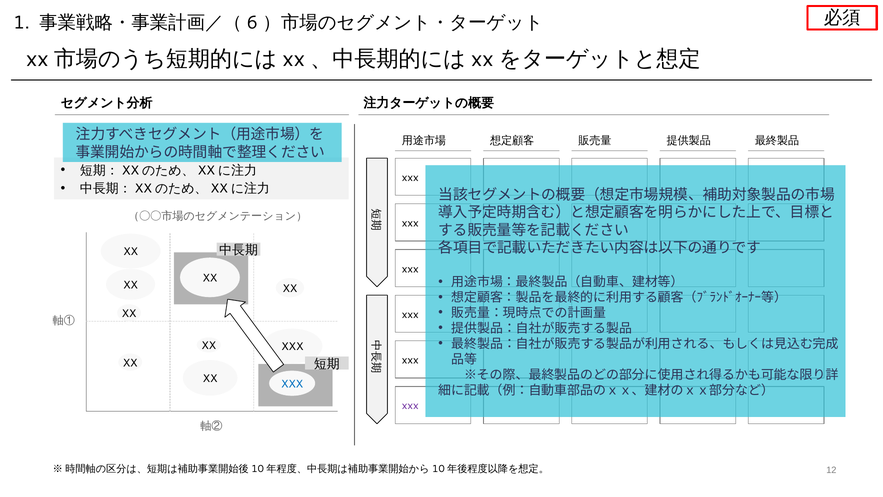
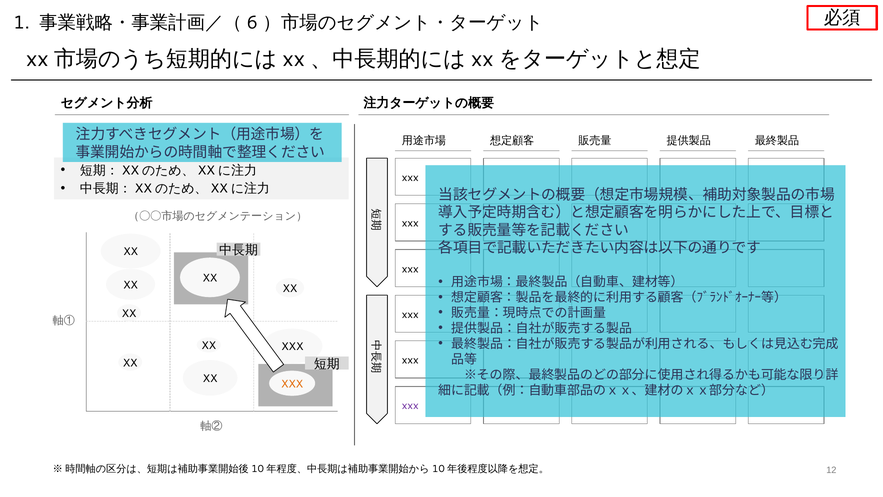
XXX colour: blue -> orange (292, 384)
